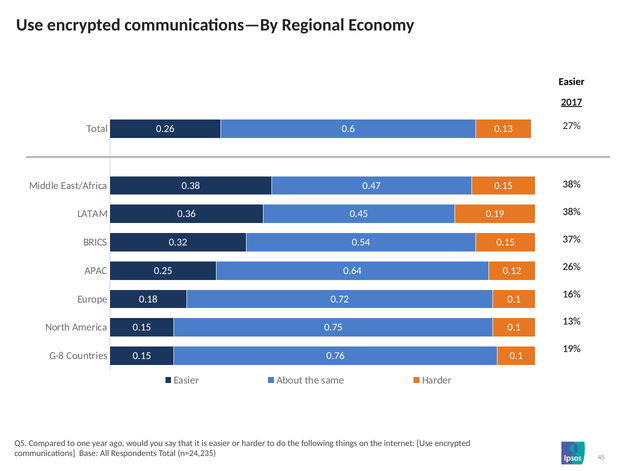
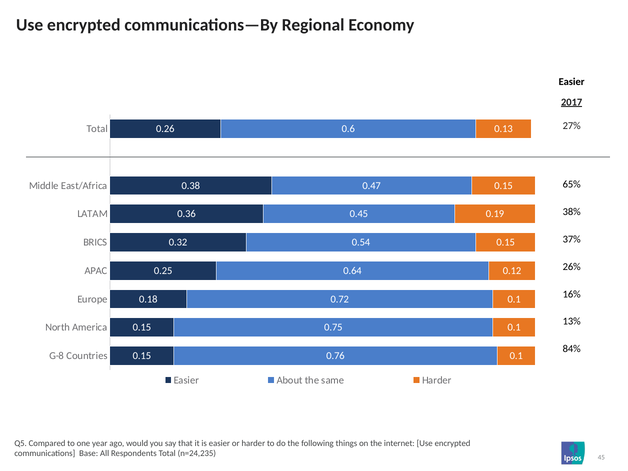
38%: 38% -> 65% (572, 184)
19%: 19% -> 84% (572, 349)
